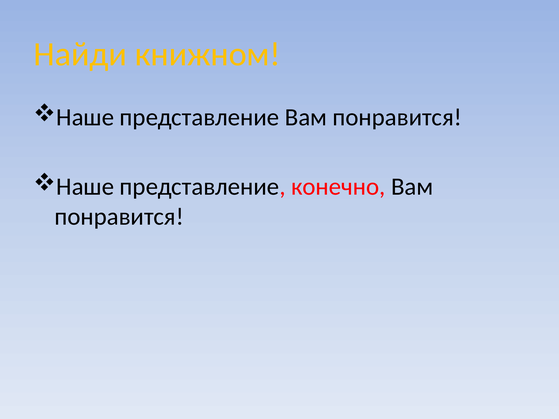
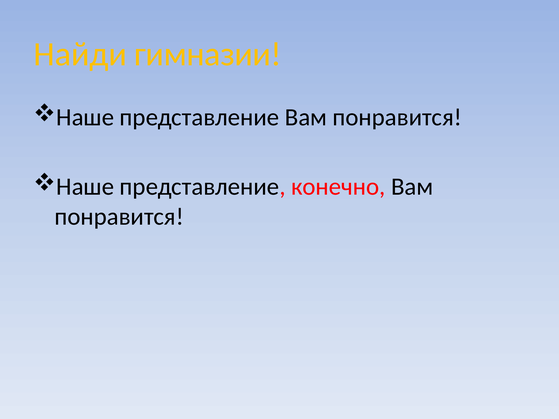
книжном: книжном -> гимназии (208, 54)
